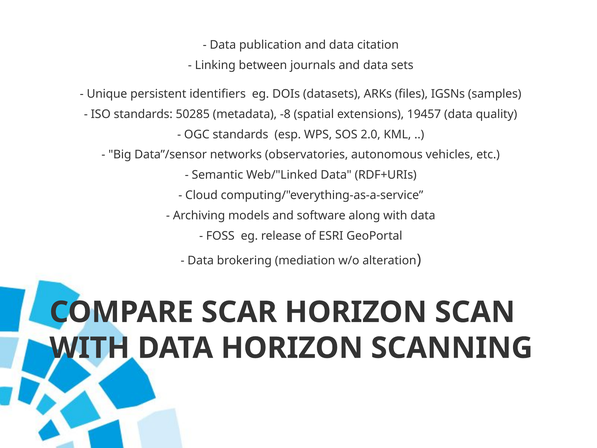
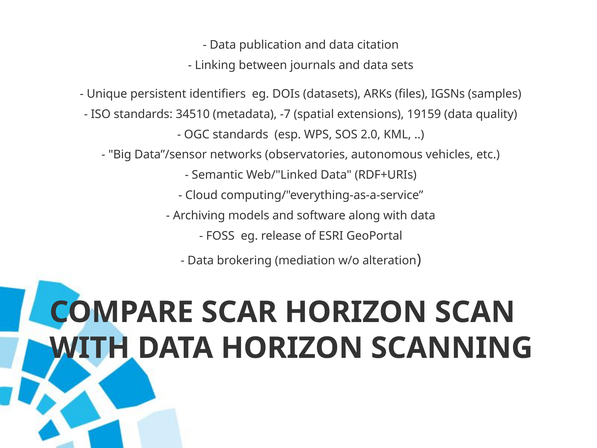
50285: 50285 -> 34510 (193, 114)
-8: -8 -> -7 (285, 114)
19457: 19457 -> 19159 (424, 114)
